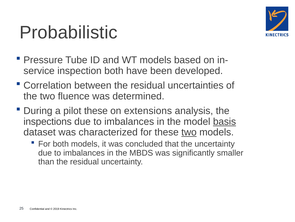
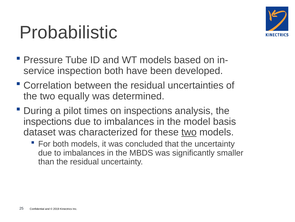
fluence: fluence -> equally (74, 96)
pilot these: these -> times (96, 111)
on extensions: extensions -> inspections (148, 111)
basis underline: present -> none (225, 121)
